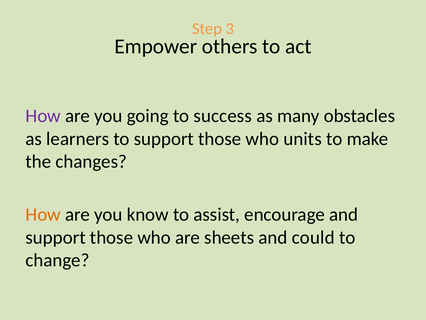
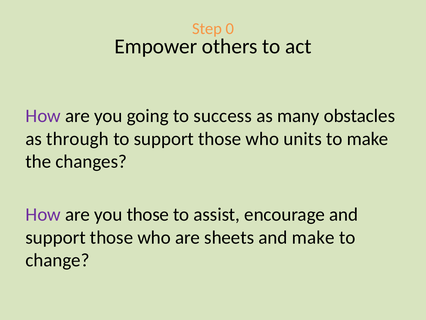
3: 3 -> 0 (230, 28)
learners: learners -> through (78, 139)
How colour: orange -> purple (43, 214)
you know: know -> those (148, 214)
and could: could -> make (313, 237)
